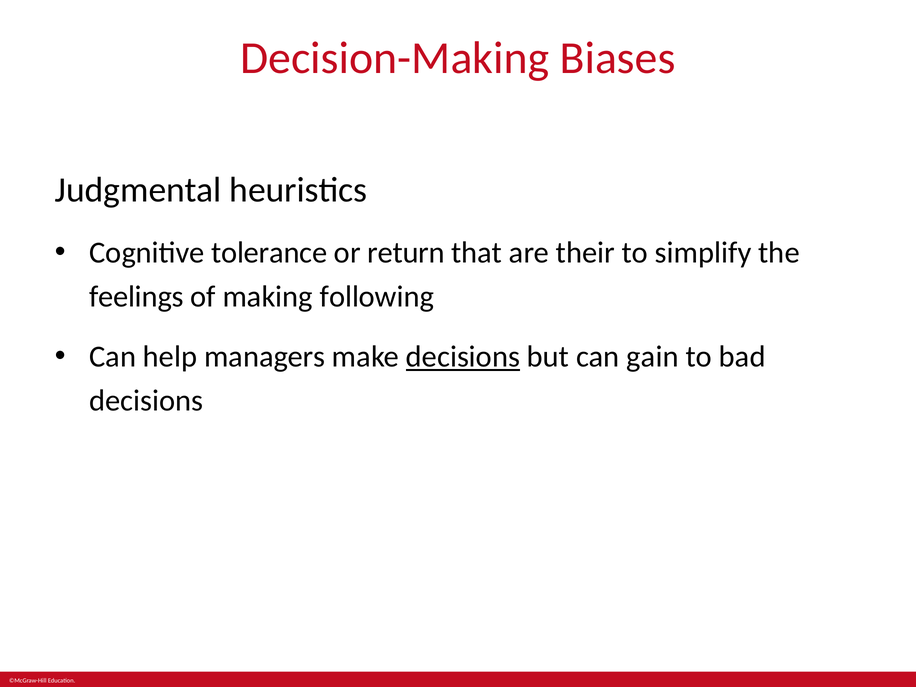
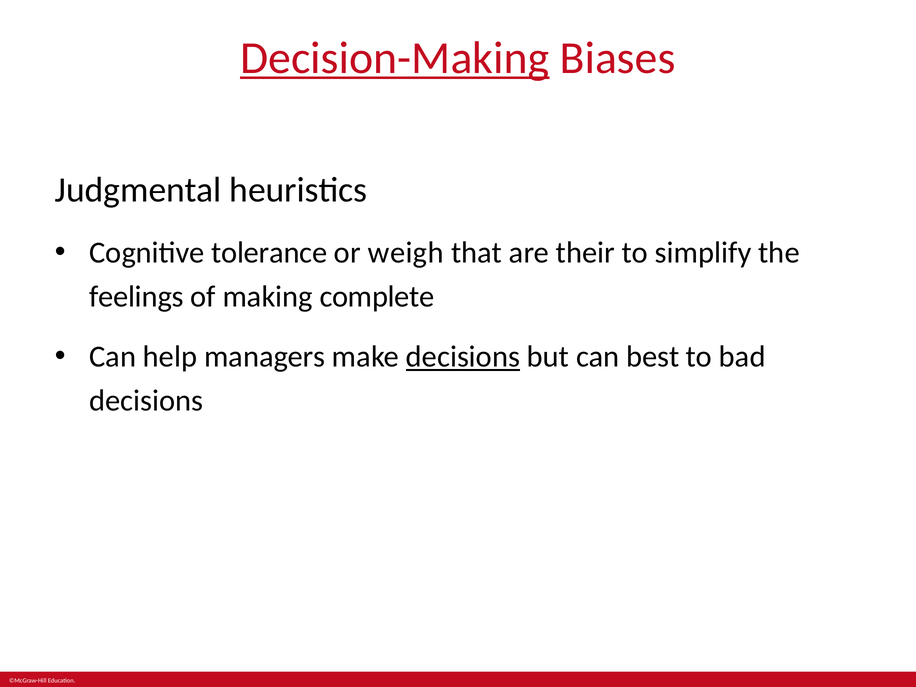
Decision-Making underline: none -> present (395, 58)
return: return -> weigh (406, 253)
following: following -> complete (377, 297)
gain: gain -> best (653, 357)
